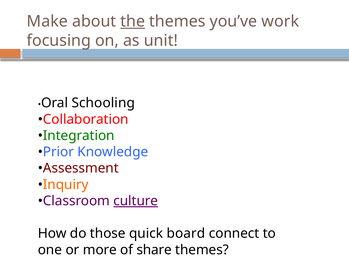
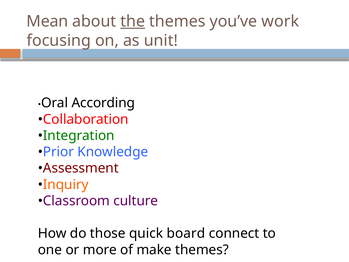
Make: Make -> Mean (47, 21)
Schooling: Schooling -> According (103, 103)
culture underline: present -> none (136, 201)
share: share -> make (154, 250)
